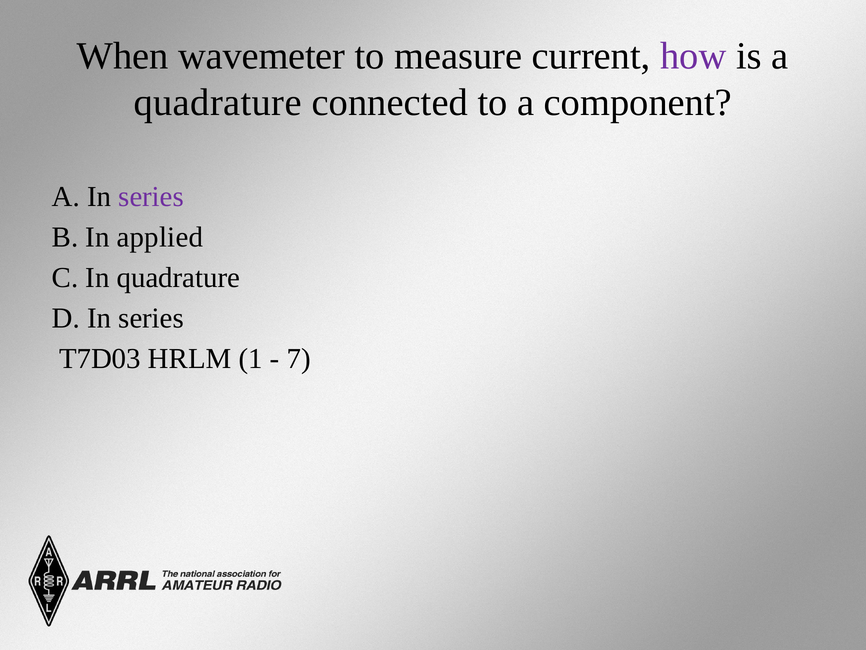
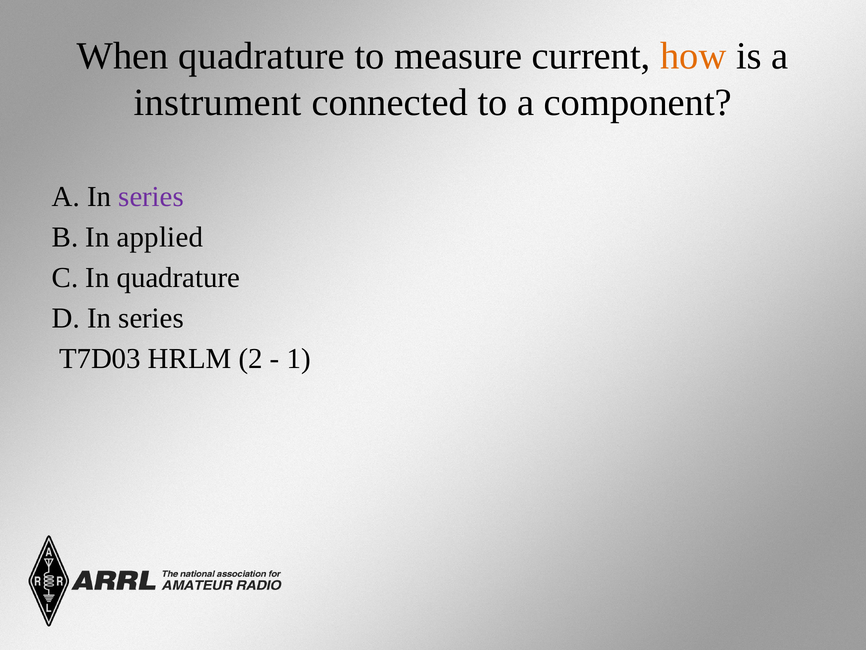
When wavemeter: wavemeter -> quadrature (261, 56)
how colour: purple -> orange (693, 56)
quadrature: quadrature -> instrument (218, 102)
1: 1 -> 2 (251, 358)
7: 7 -> 1 (299, 358)
